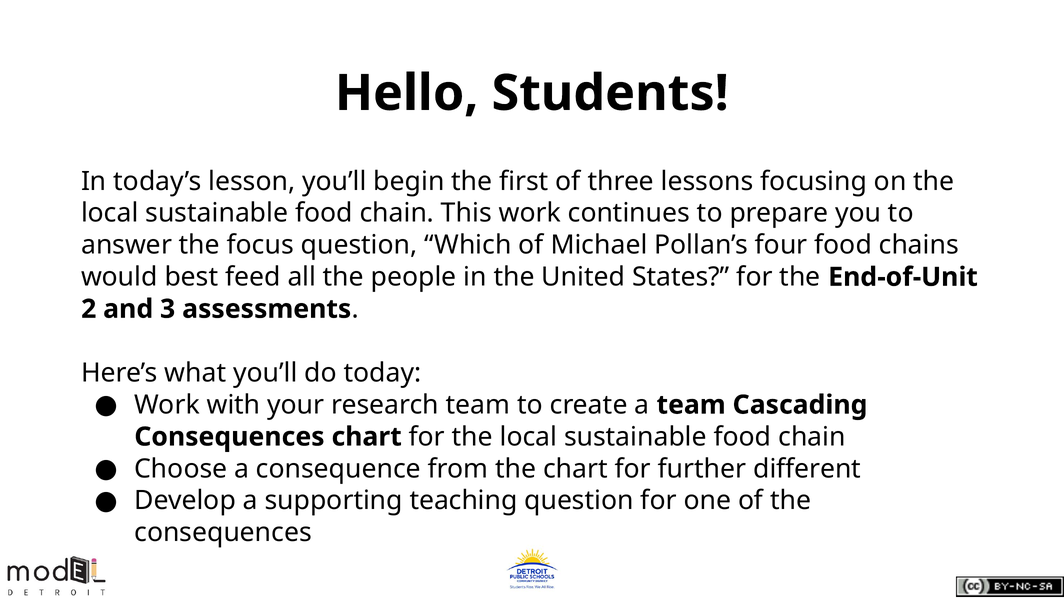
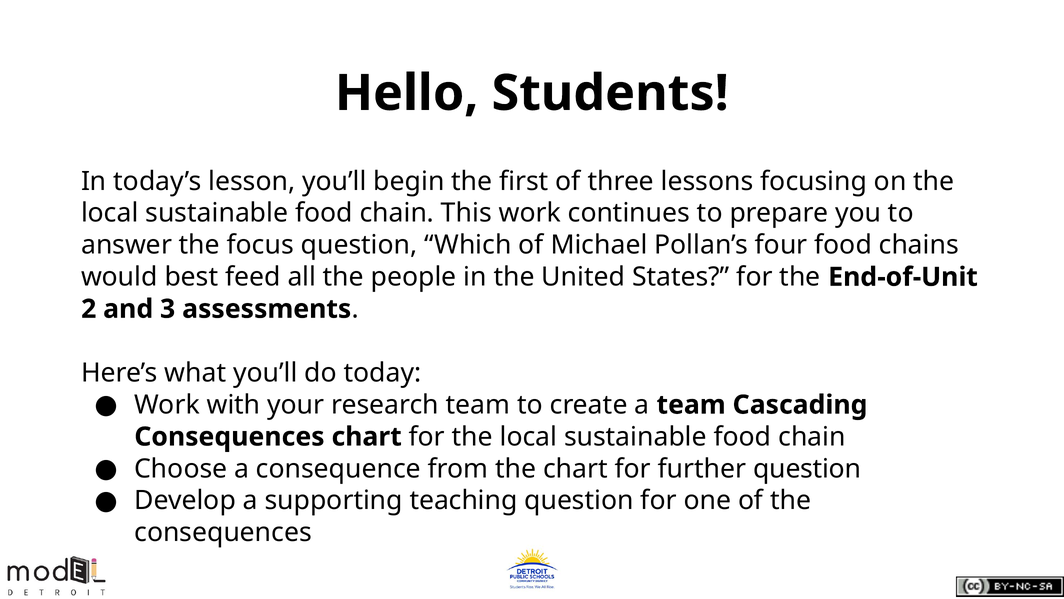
further different: different -> question (807, 468)
